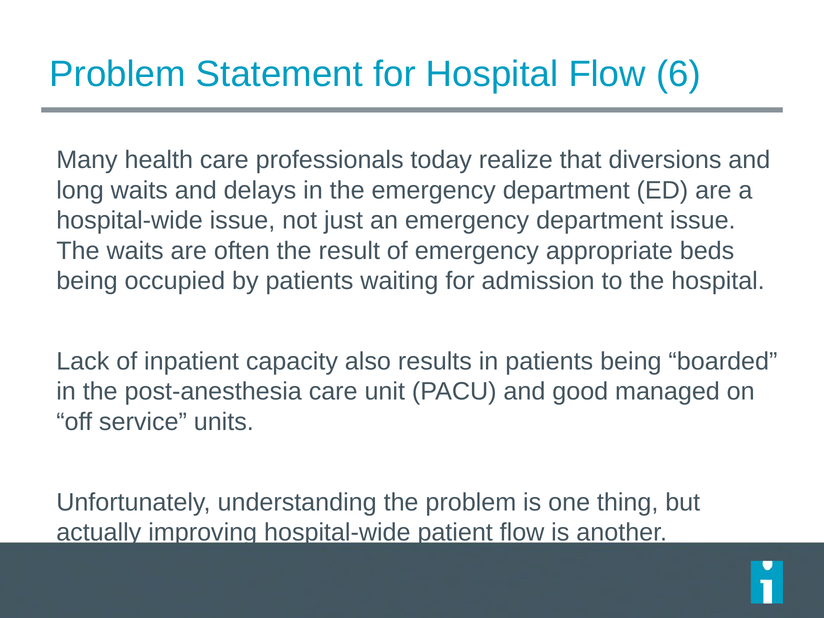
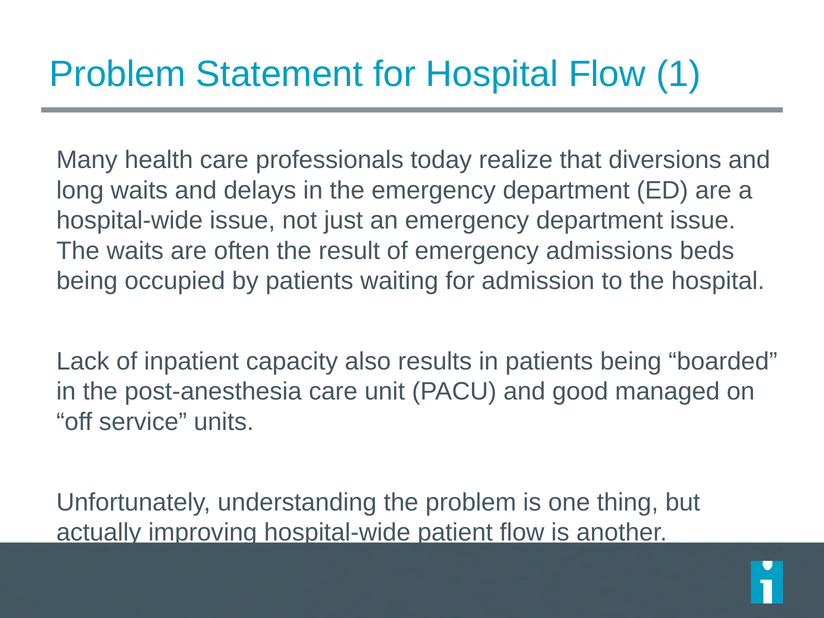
6: 6 -> 1 (678, 74)
appropriate: appropriate -> admissions (609, 251)
